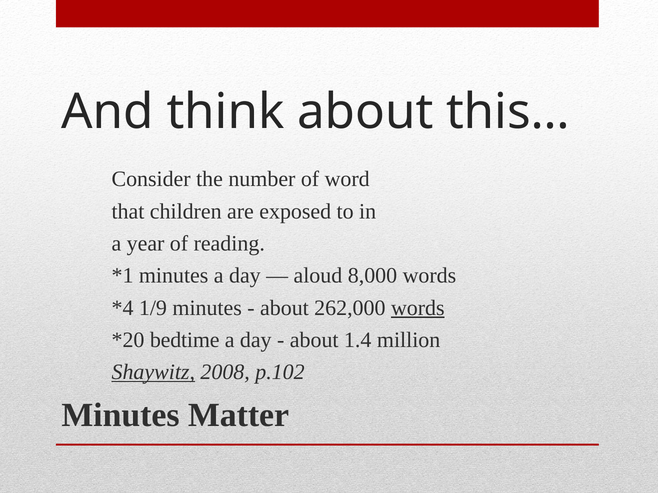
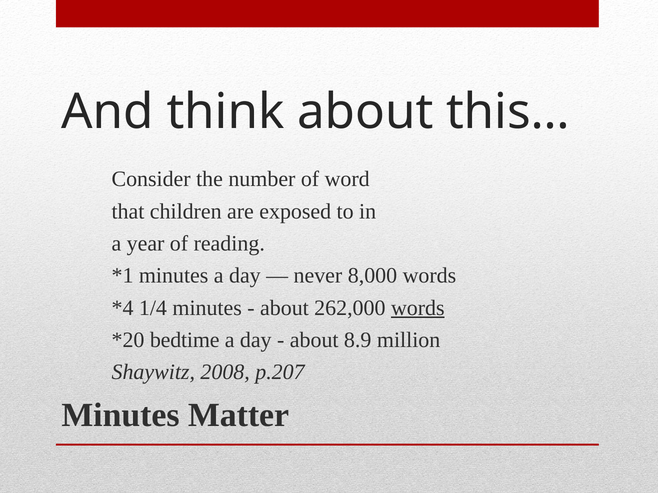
aloud: aloud -> never (318, 276)
1/9: 1/9 -> 1/4 (153, 308)
1.4: 1.4 -> 8.9 (358, 340)
Shaywitz underline: present -> none (153, 372)
p.102: p.102 -> p.207 (280, 372)
